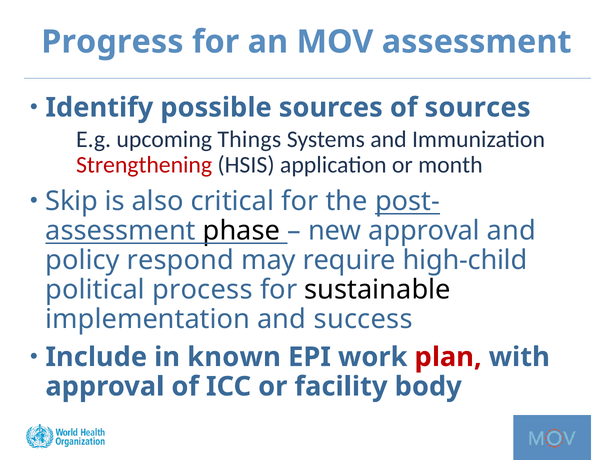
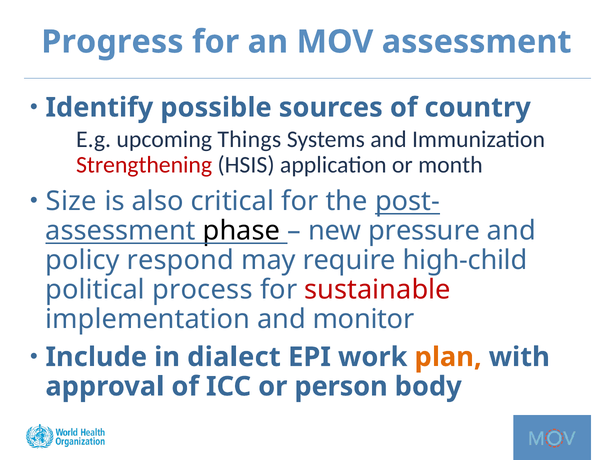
of sources: sources -> country (478, 108)
Skip: Skip -> Size (71, 201)
new approval: approval -> pressure (424, 231)
sustainable colour: black -> red (378, 289)
success: success -> monitor (364, 319)
known: known -> dialect (234, 357)
plan colour: red -> orange (448, 357)
facility: facility -> person (341, 386)
